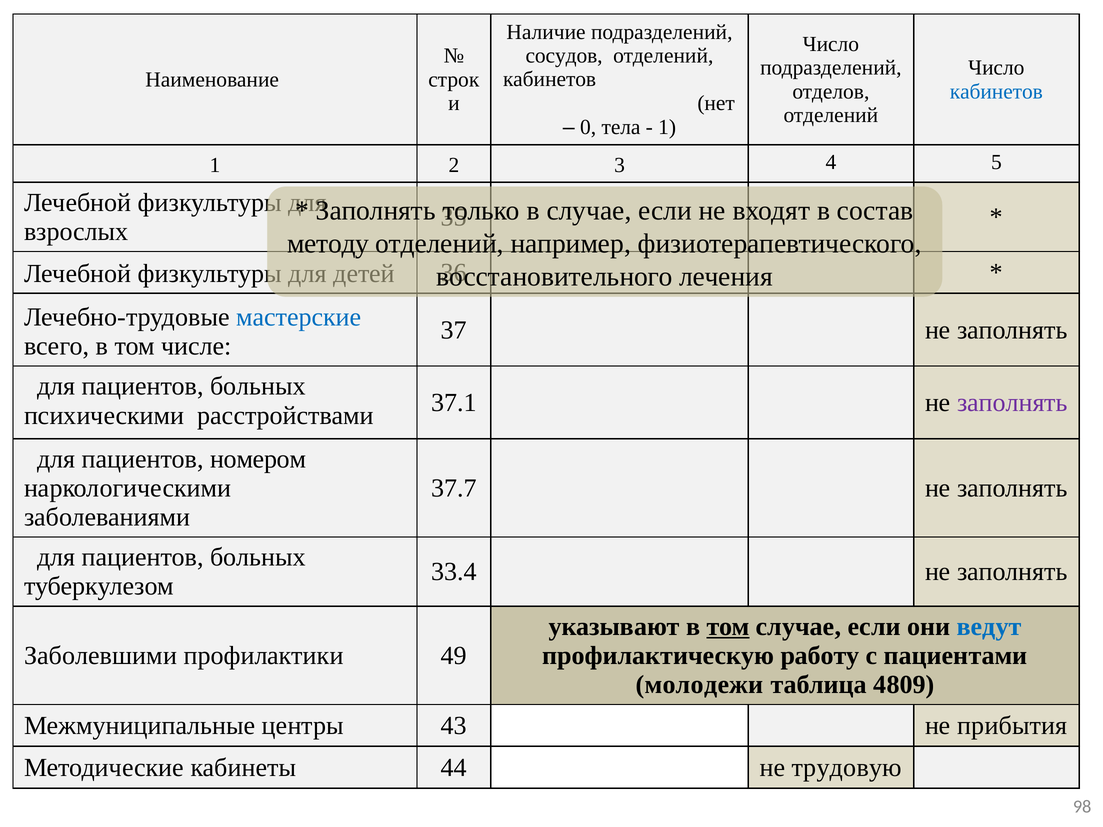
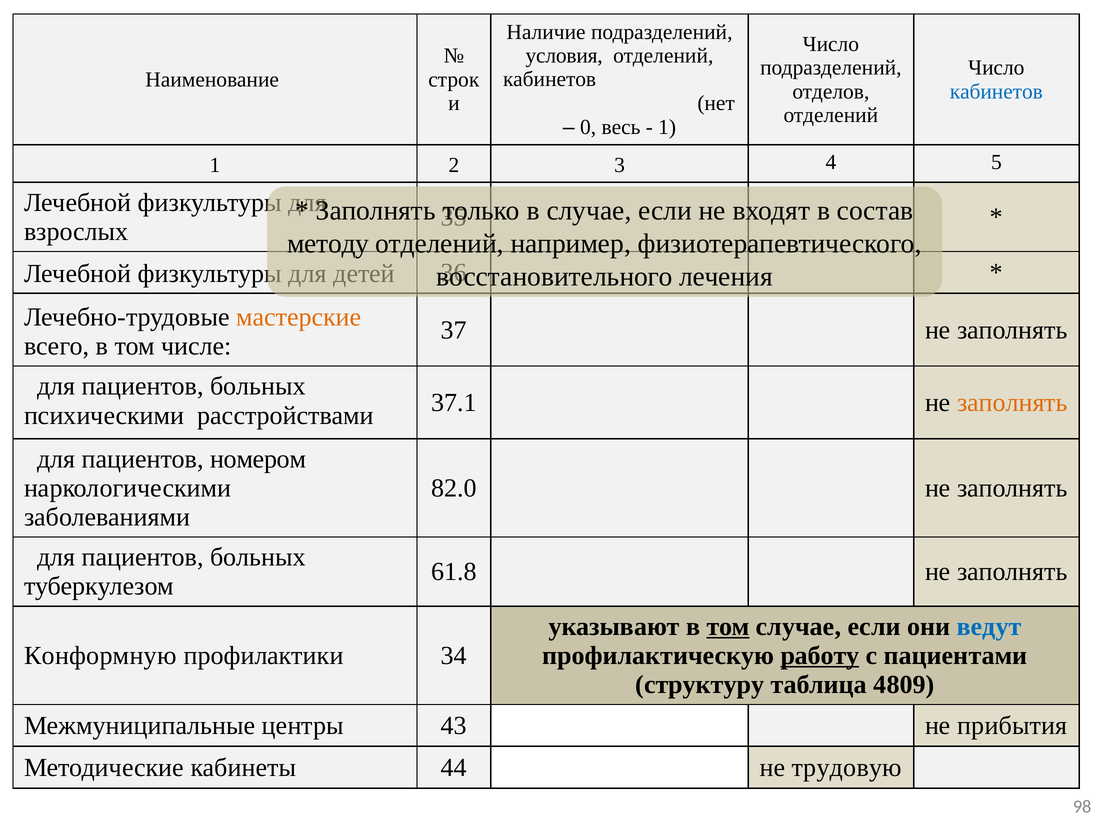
сосудов: сосудов -> условия (564, 56)
тела: тела -> весь (621, 127)
мастерские colour: blue -> orange (299, 317)
заполнять colour: purple -> orange (1012, 403)
37.7: 37.7 -> 82.0 (454, 488)
33.4: 33.4 -> 61.8 (454, 572)
Заболевшими: Заболевшими -> Конформную (100, 656)
49: 49 -> 34 (454, 656)
работу underline: none -> present (820, 656)
молодежи: молодежи -> структуру (700, 685)
